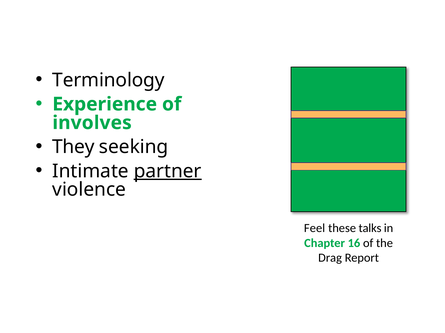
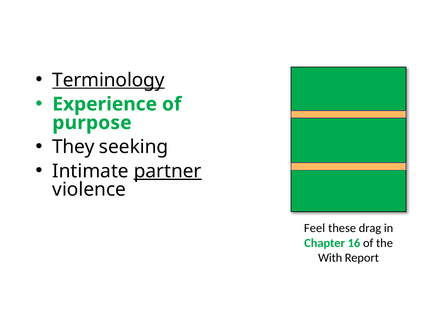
Terminology underline: none -> present (109, 80)
involves: involves -> purpose (92, 123)
talks: talks -> drag (370, 229)
Drag: Drag -> With (330, 258)
